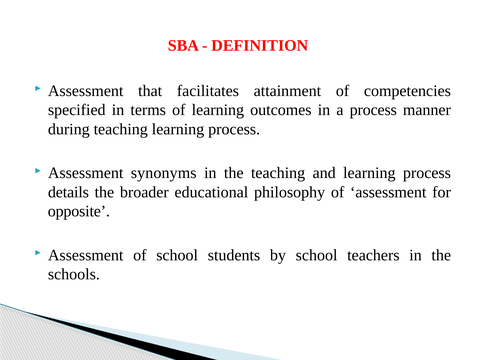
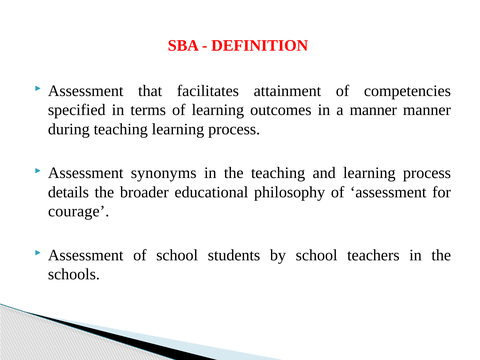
a process: process -> manner (373, 110)
opposite: opposite -> courage (79, 211)
